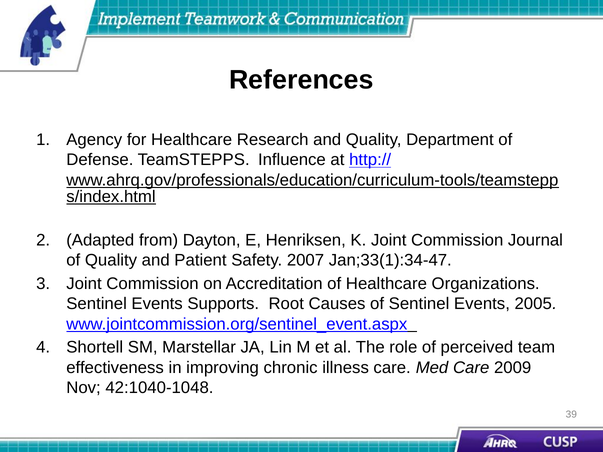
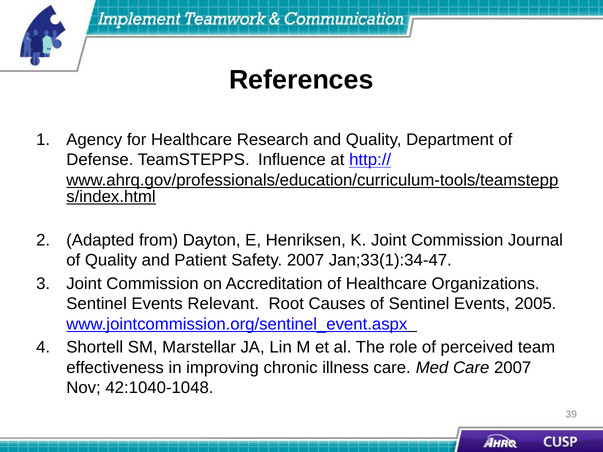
Supports: Supports -> Relevant (223, 304)
Care 2009: 2009 -> 2007 (513, 368)
